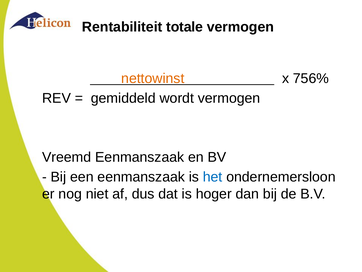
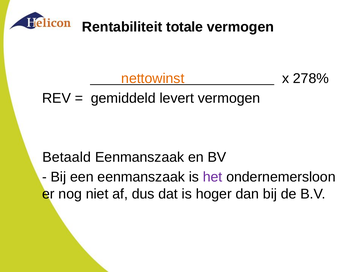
756%: 756% -> 278% (311, 78)
wordt: wordt -> levert (177, 98)
Vreemd: Vreemd -> Betaald (67, 157)
het colour: blue -> purple (213, 177)
